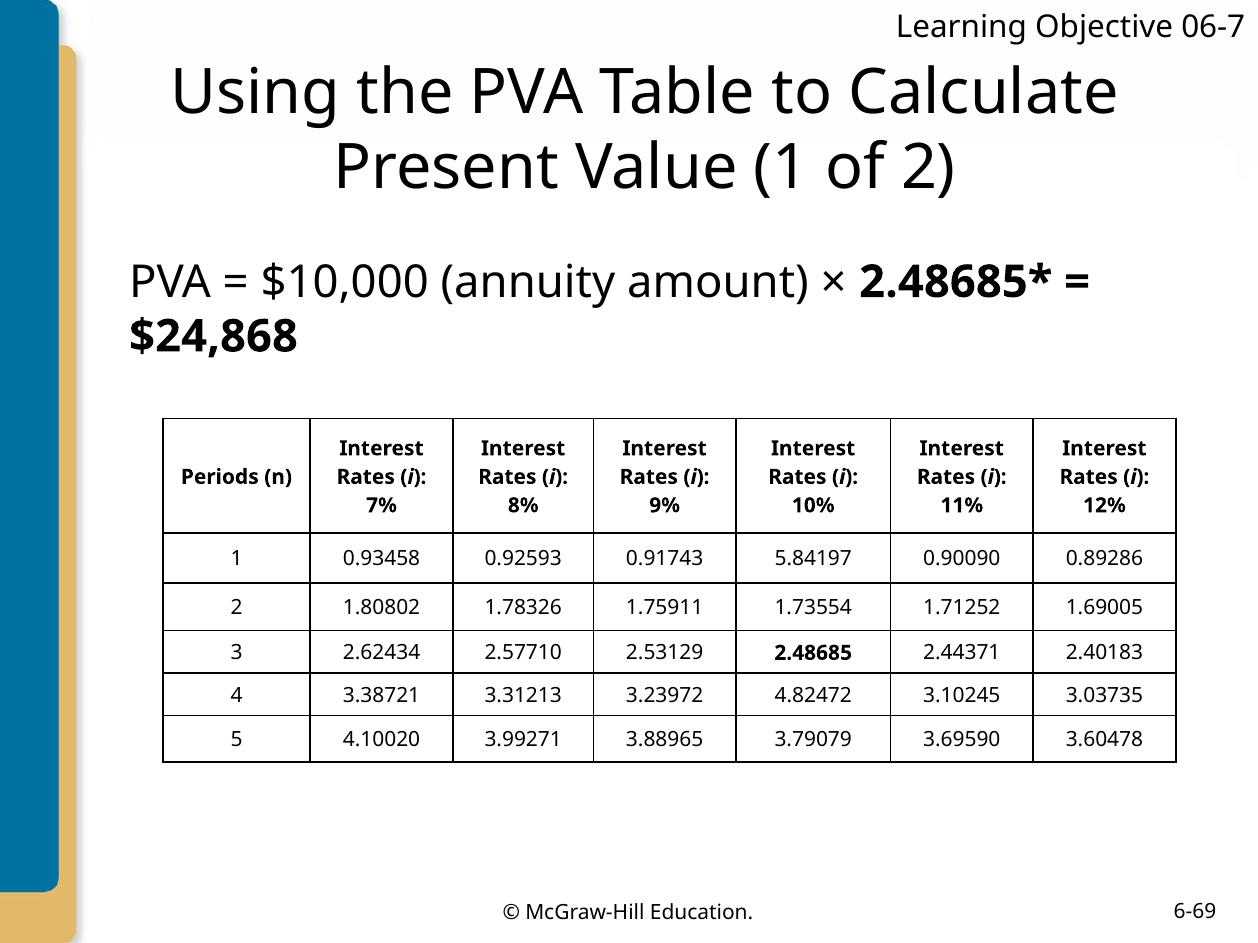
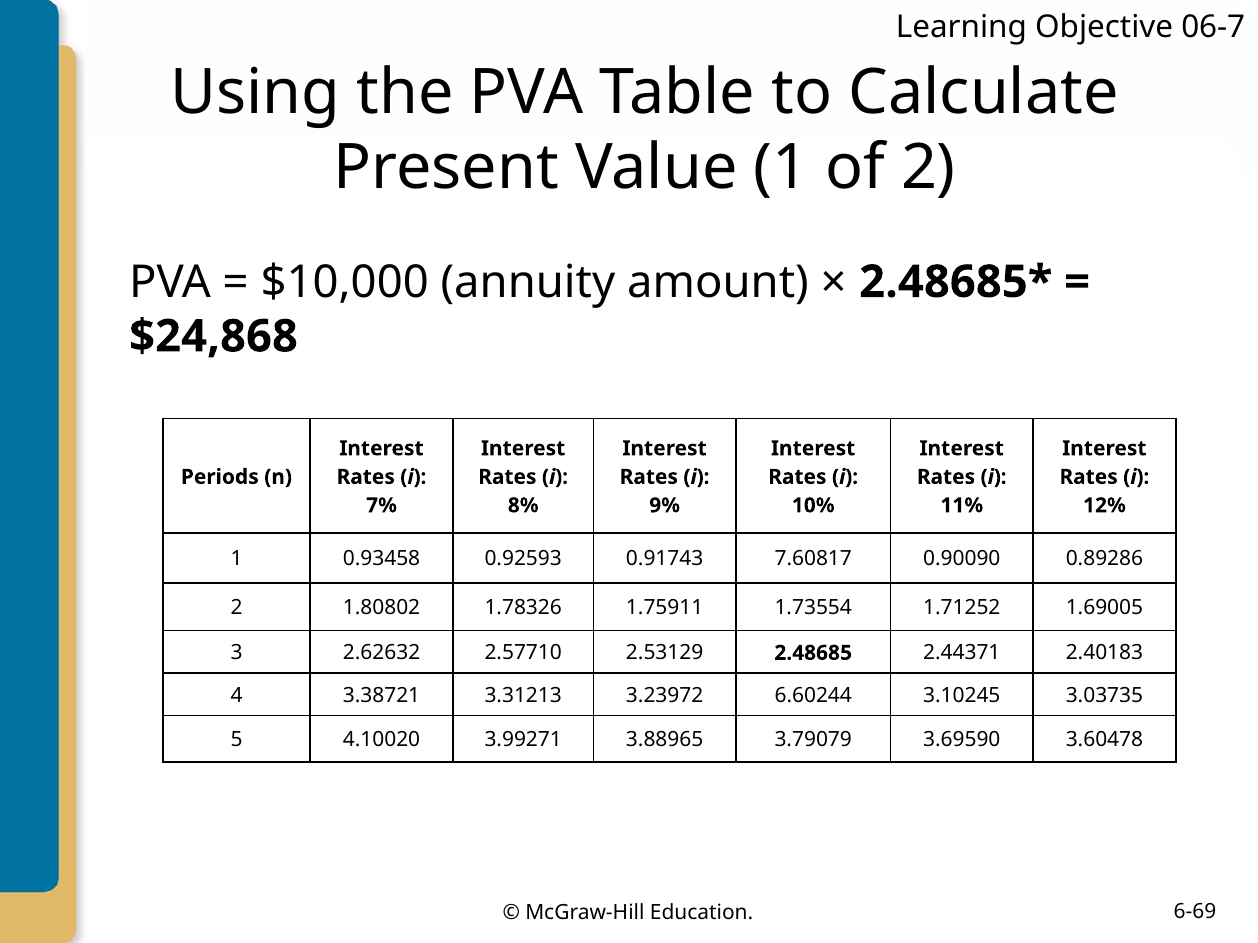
5.84197: 5.84197 -> 7.60817 (813, 559)
2.62434: 2.62434 -> 2.62632 (382, 653)
4.82472: 4.82472 -> 6.60244 (813, 696)
